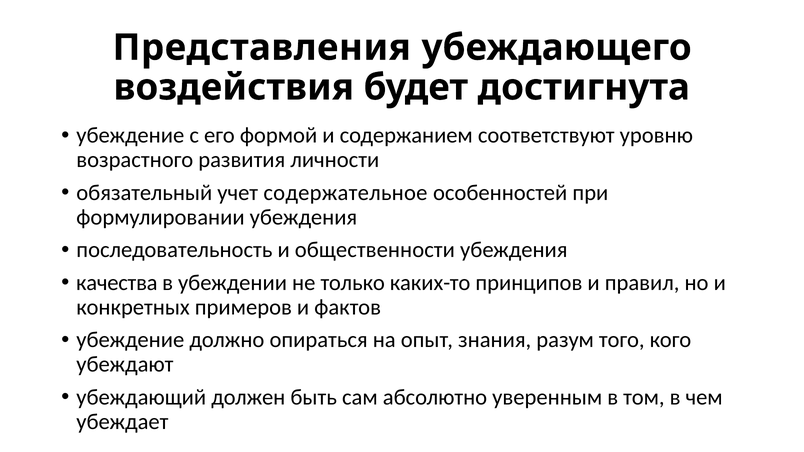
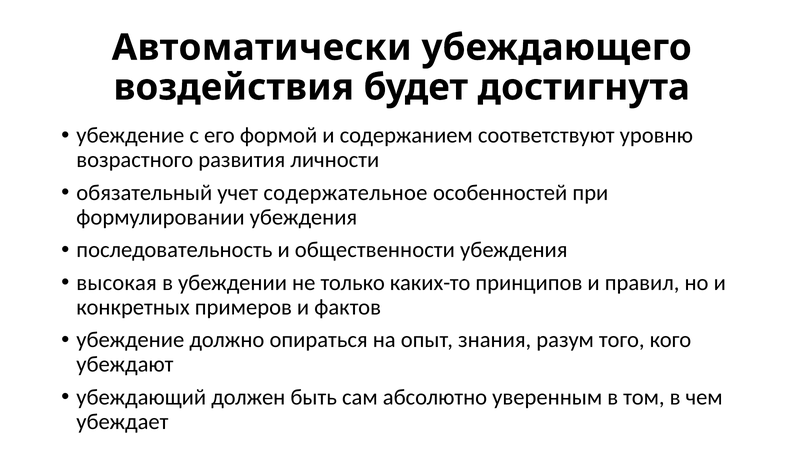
Представления: Представления -> Автоматически (262, 48)
качества: качества -> высокая (117, 283)
